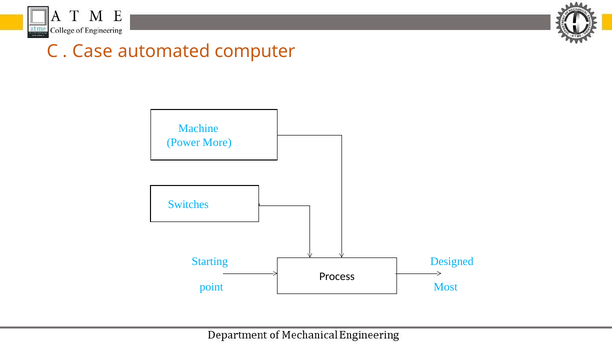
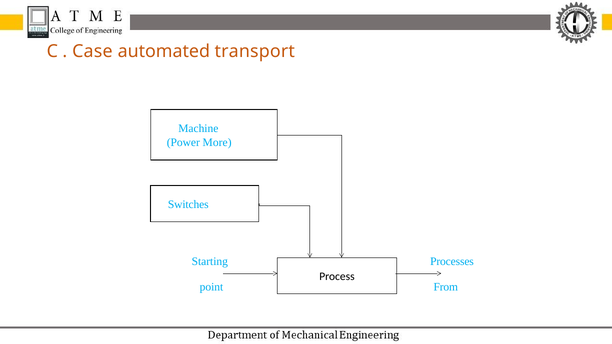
computer: computer -> transport (255, 51)
Designed: Designed -> Processes (452, 262)
Most: Most -> From (446, 287)
